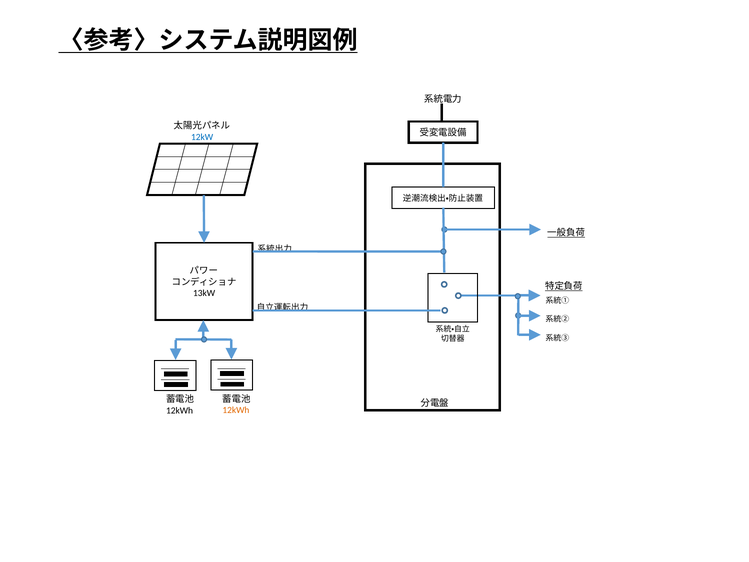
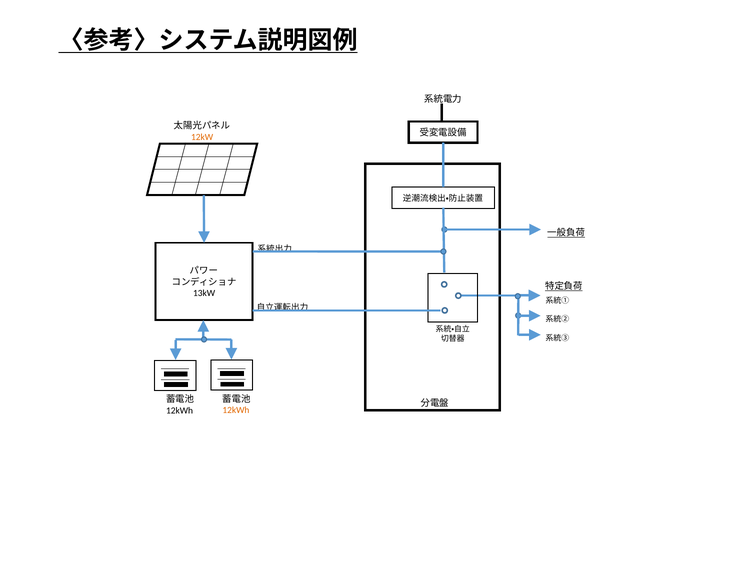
12kW colour: blue -> orange (202, 137)
